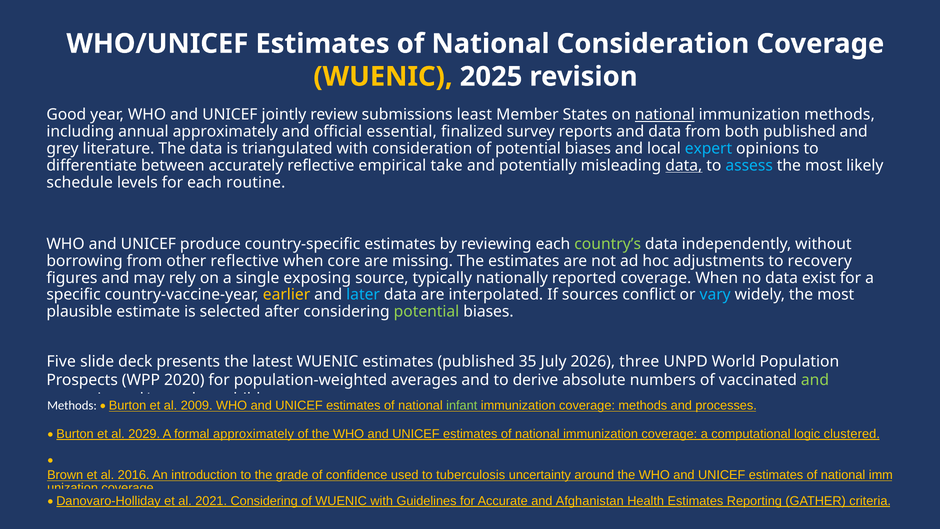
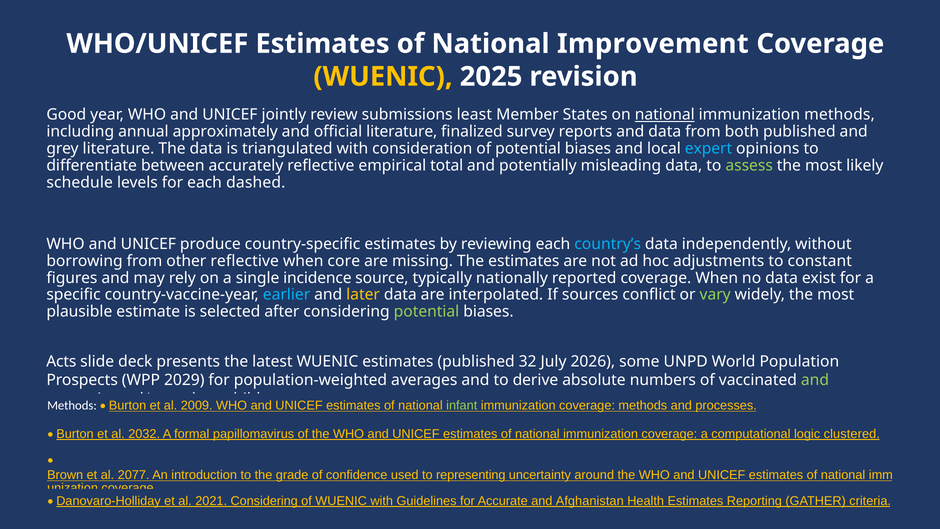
National Consideration: Consideration -> Improvement (653, 44)
official essential: essential -> literature (402, 132)
take: take -> total (447, 165)
data underline: present -> none (684, 165)
assess colour: light blue -> light green (749, 165)
routine: routine -> dashed (256, 182)
country’s colour: light green -> light blue (608, 244)
recovery: recovery -> constant (820, 261)
exposing: exposing -> incidence (317, 278)
earlier colour: yellow -> light blue (287, 295)
later colour: light blue -> yellow (363, 295)
vary colour: light blue -> light green (715, 295)
Five: Five -> Acts (61, 361)
35: 35 -> 32 (528, 361)
three: three -> some (639, 361)
2020: 2020 -> 2029 (184, 380)
2029: 2029 -> 2032 (144, 434)
formal approximately: approximately -> papillomavirus (254, 434)
2016: 2016 -> 2077 (134, 475)
tuberculosis: tuberculosis -> representing (471, 475)
